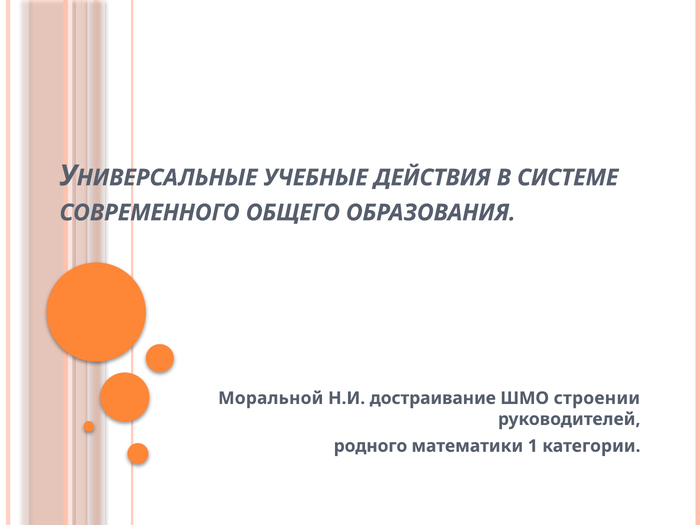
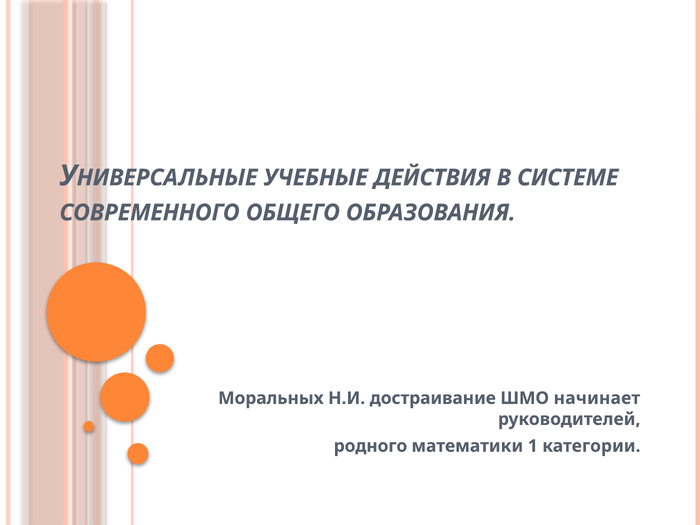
Моральной: Моральной -> Моральных (271, 398)
строении: строении -> начинает (597, 398)
